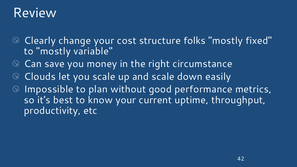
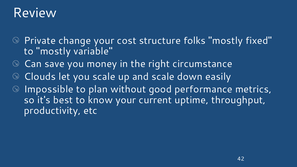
Clearly: Clearly -> Private (40, 41)
